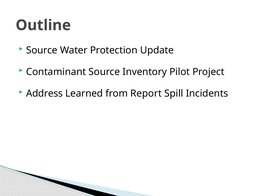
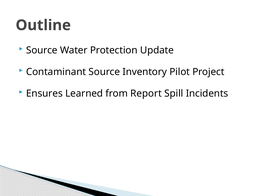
Address: Address -> Ensures (44, 93)
